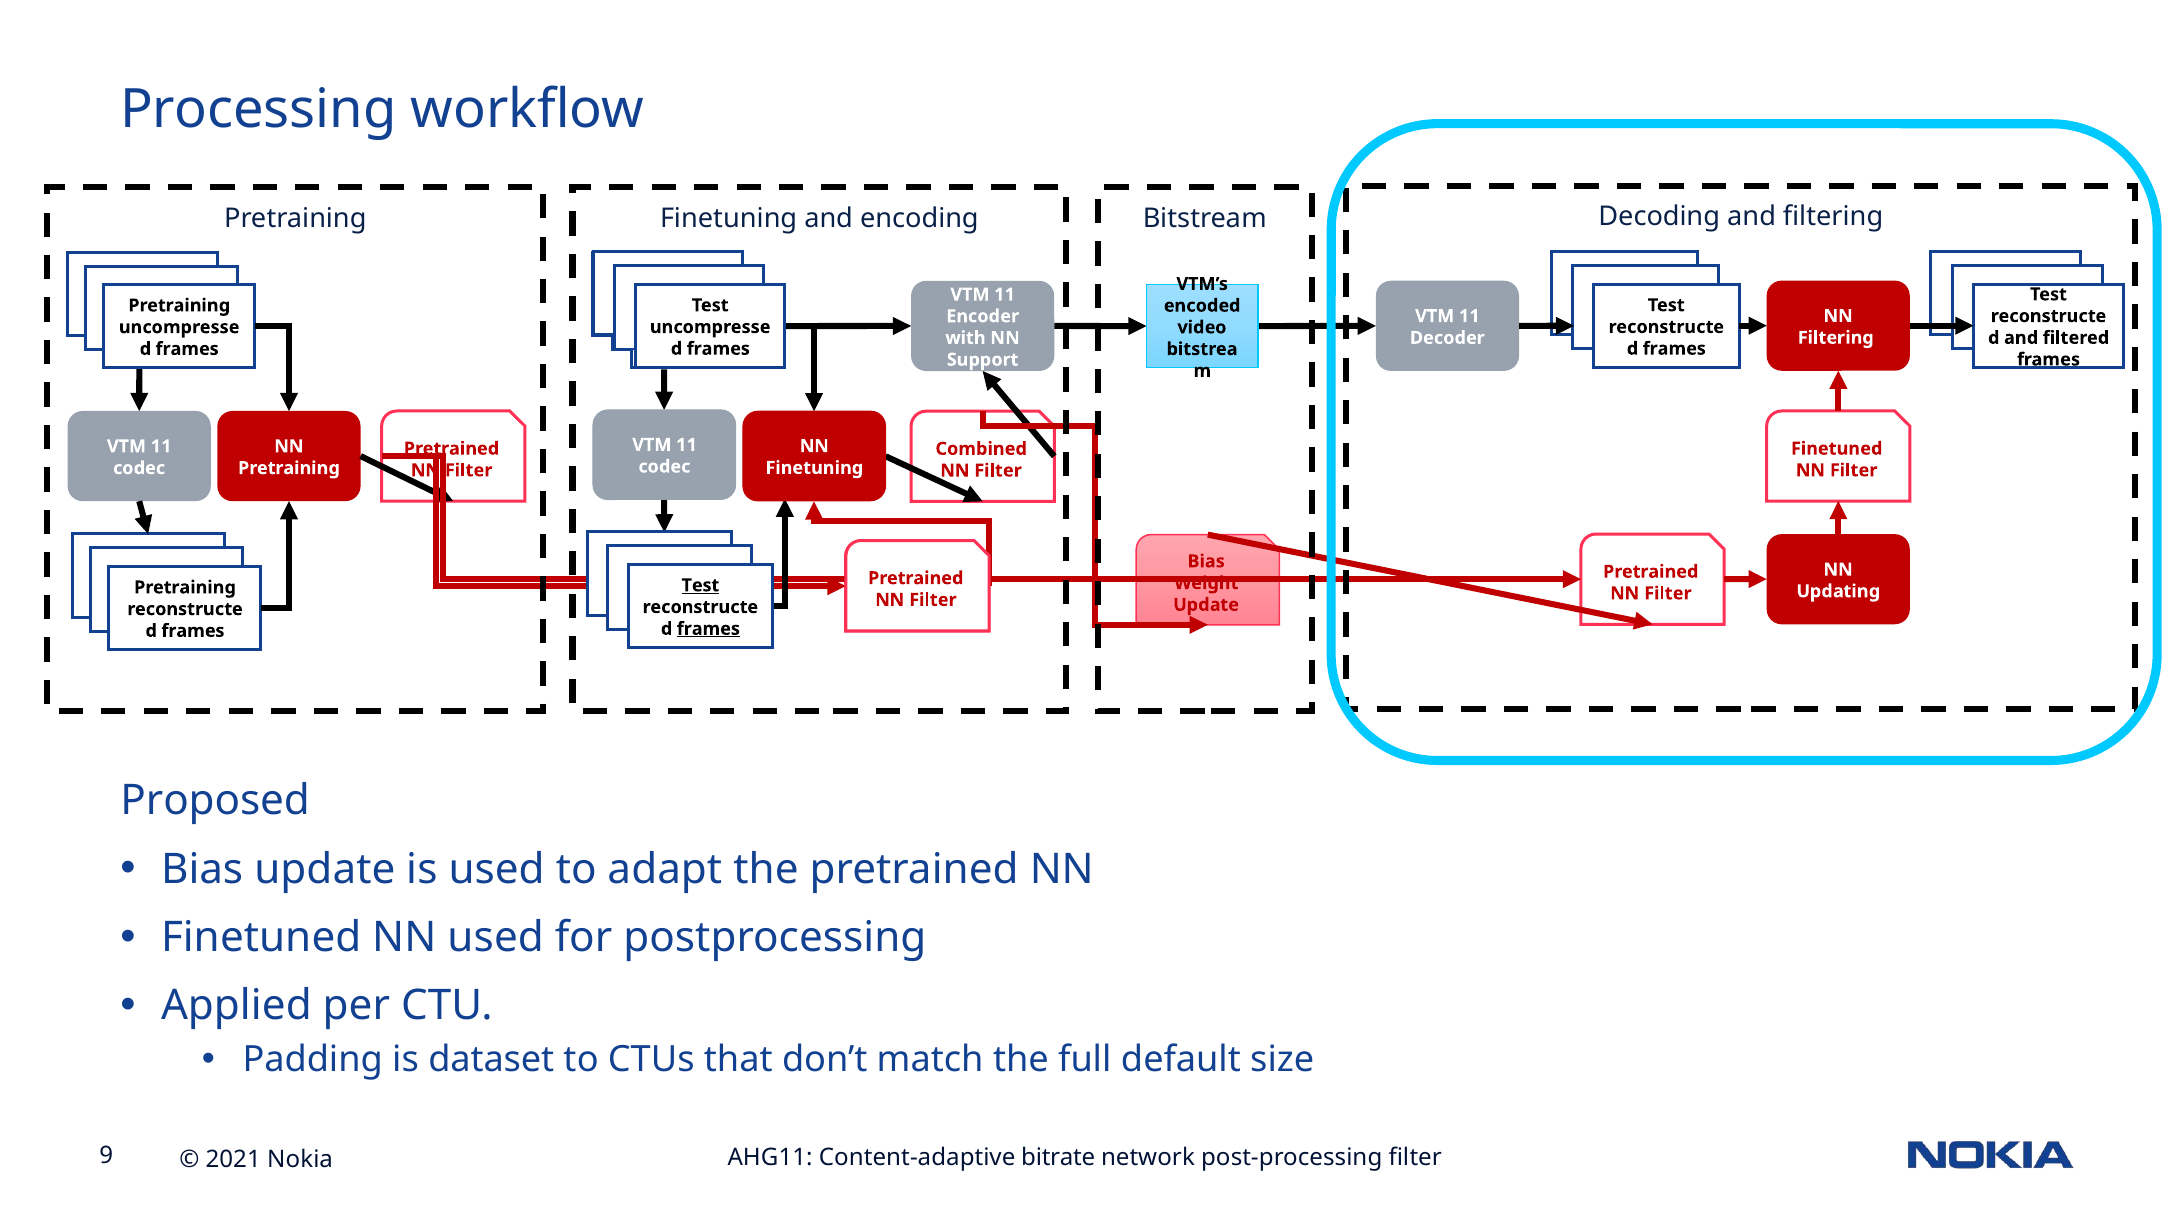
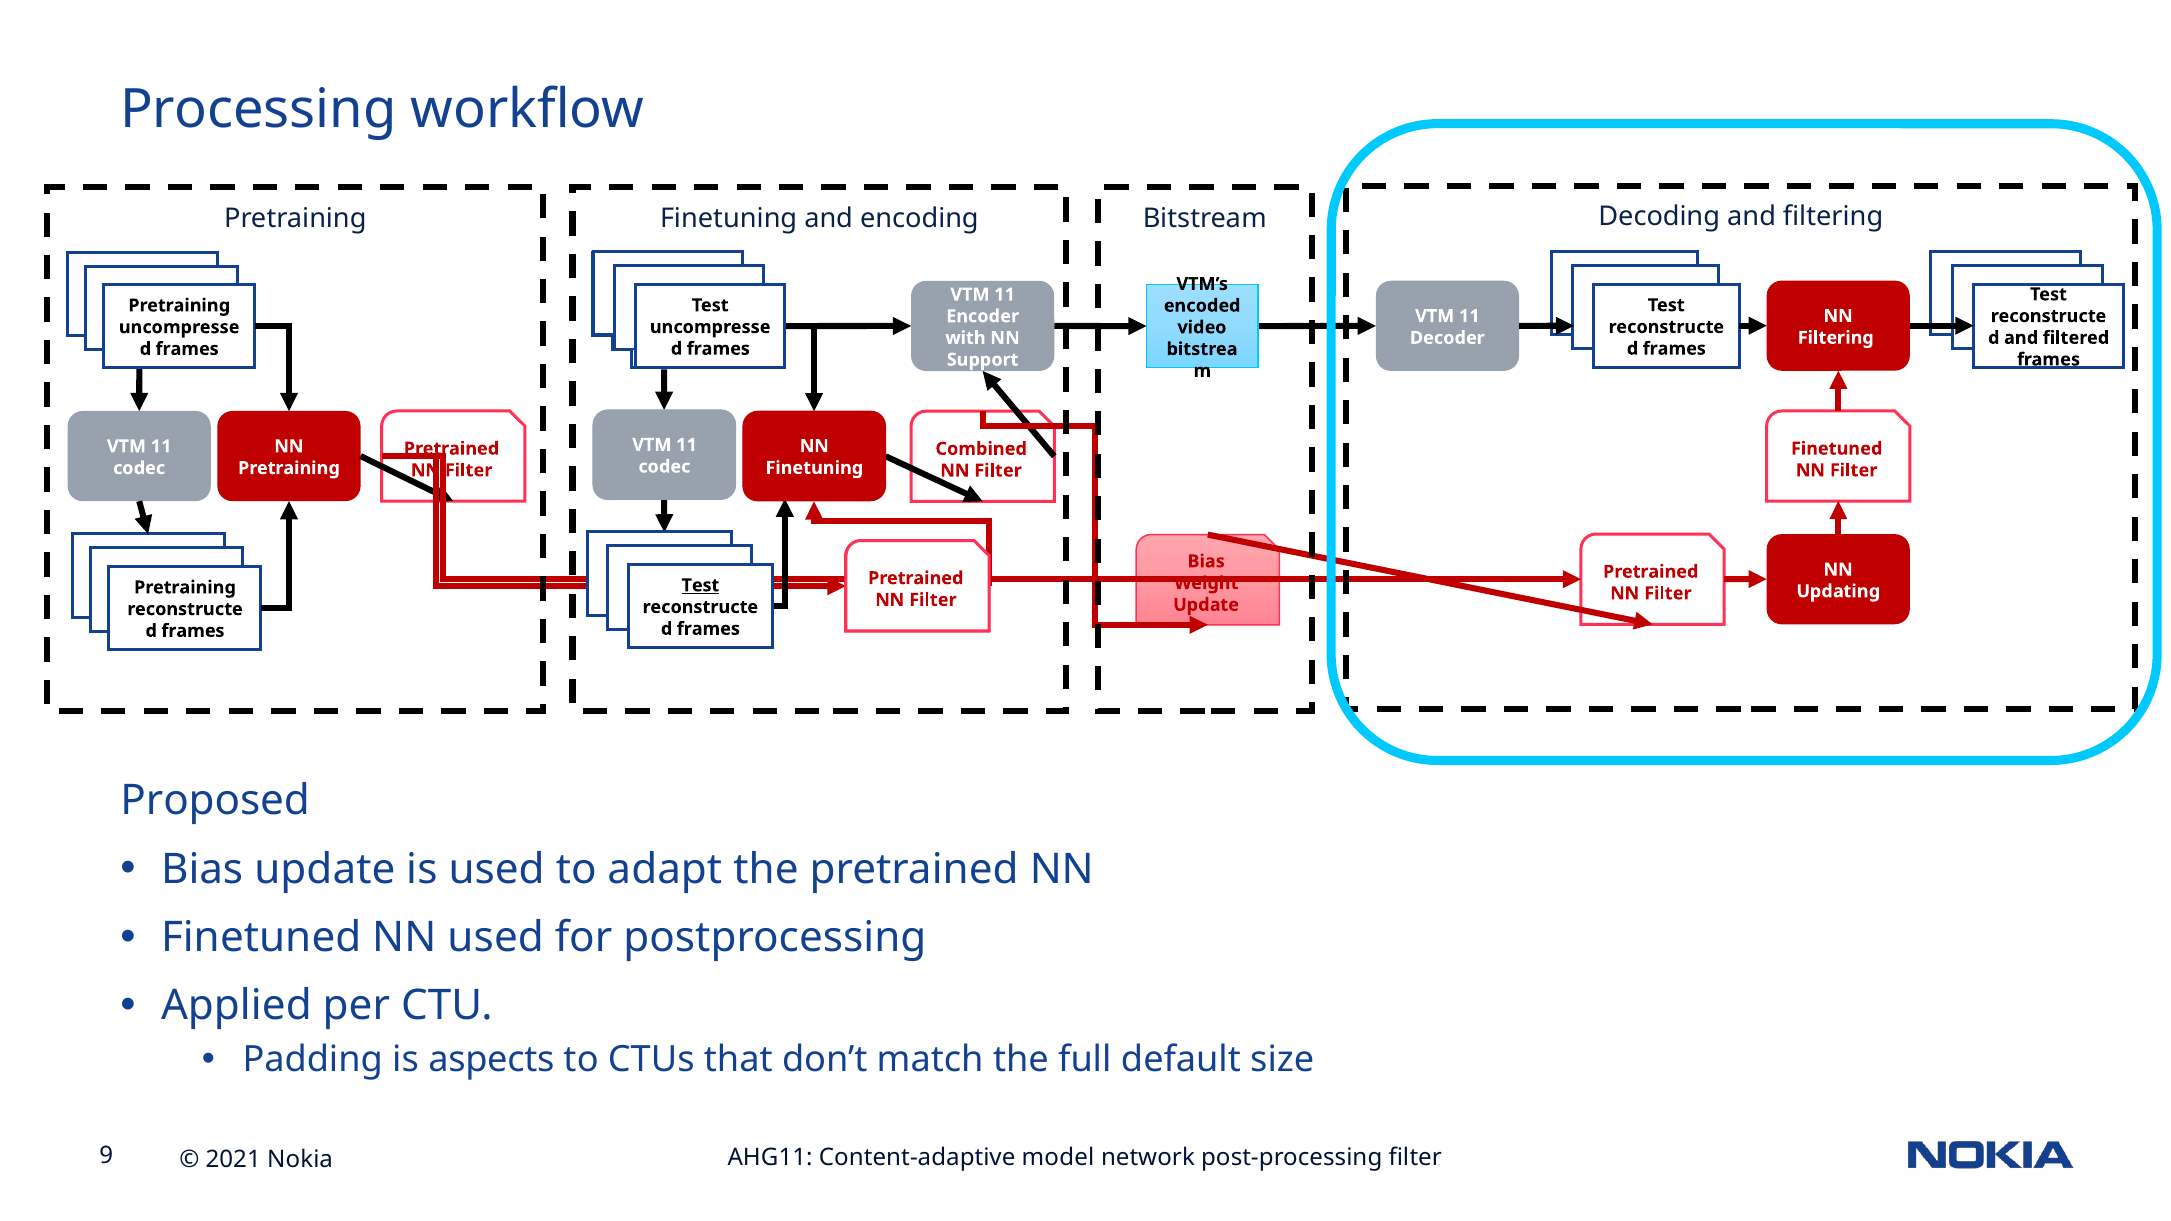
frames underline: present -> none (708, 629)
dataset: dataset -> aspects (491, 1060)
bitrate: bitrate -> model (1058, 1158)
